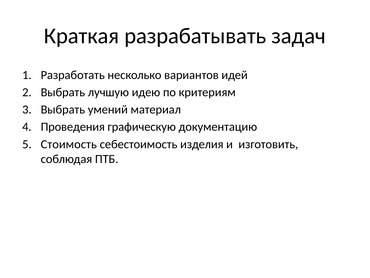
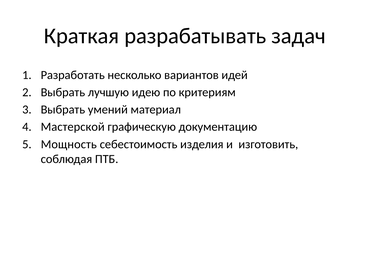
Проведения: Проведения -> Мастерской (73, 127)
Стоимость: Стоимость -> Мощность (69, 144)
